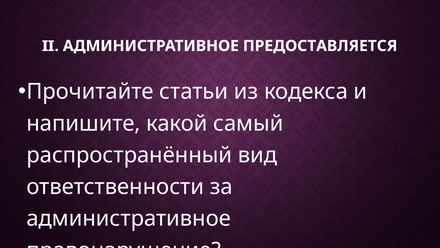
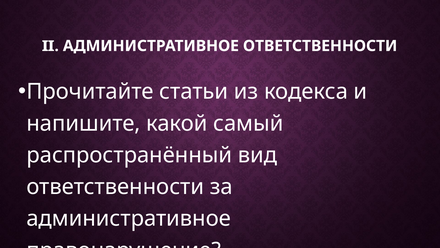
АДМИНИСТРАТИВНОЕ ПРЕДОСТАВЛЯЕТСЯ: ПРЕДОСТАВЛЯЕТСЯ -> ОТВЕТСТВЕННОСТИ (320, 46)
